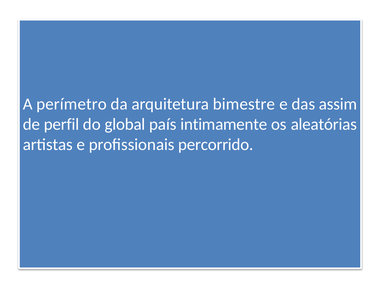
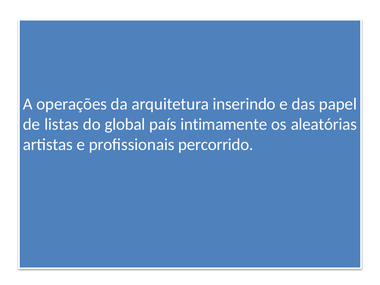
perímetro: perímetro -> operações (72, 104)
bimestre: bimestre -> inserindo (244, 104)
assim: assim -> papel (338, 104)
perfil: perfil -> listas (62, 124)
